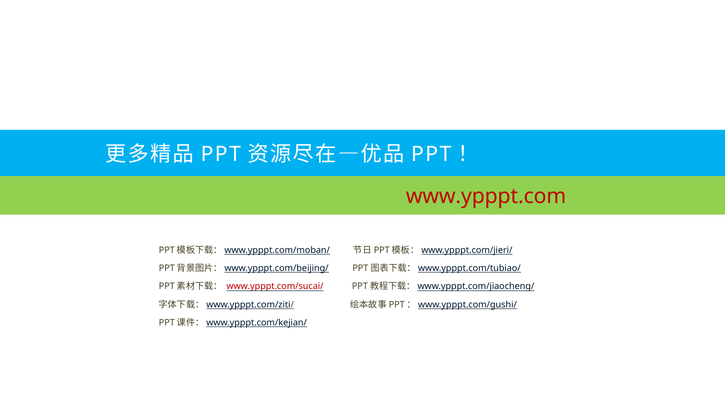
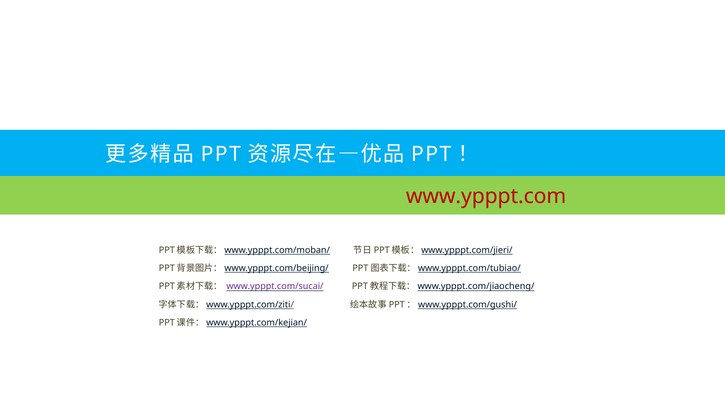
www.ypppt.com/sucai/ colour: red -> purple (275, 286)
